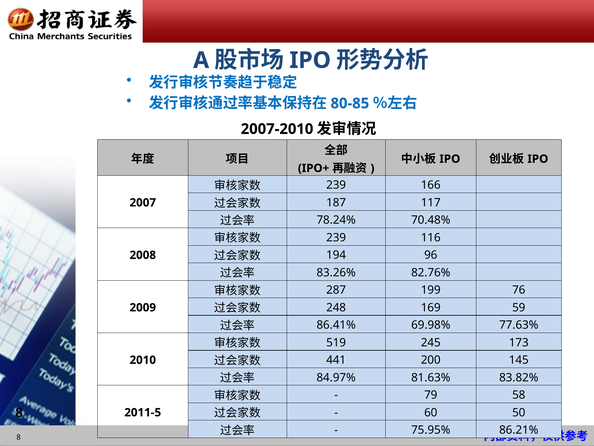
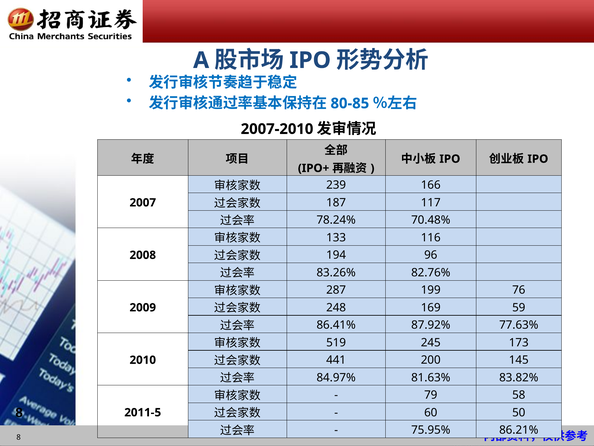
239: 239 -> 133 (336, 237)
69.98%: 69.98% -> 87.92% (431, 325)
